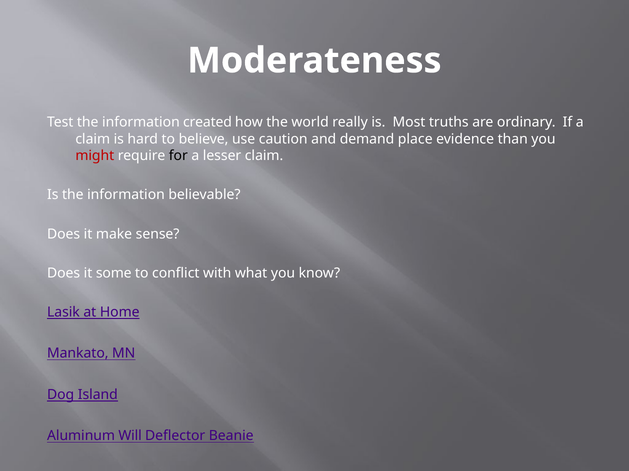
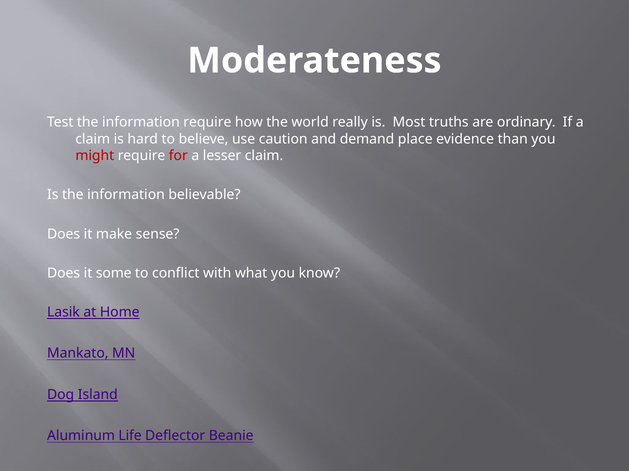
information created: created -> require (207, 123)
for colour: black -> red (178, 156)
Will: Will -> Life (130, 437)
